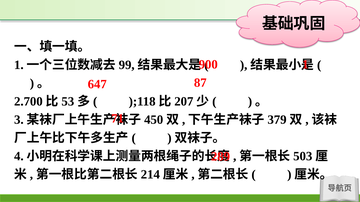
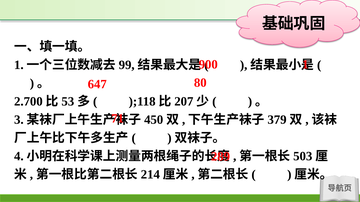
87: 87 -> 80 (200, 83)
